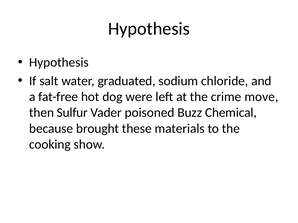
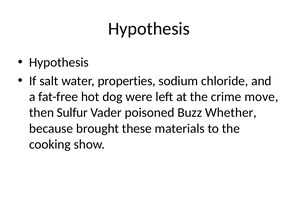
graduated: graduated -> properties (127, 81)
Chemical: Chemical -> Whether (231, 113)
